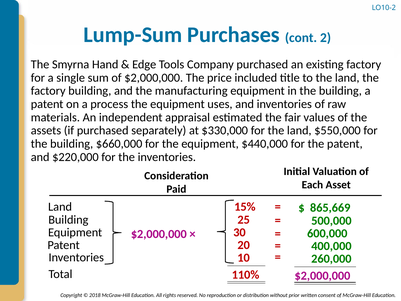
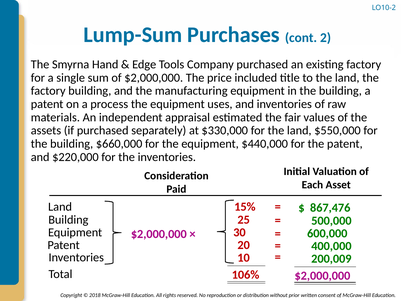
865,669: 865,669 -> 867,476 (330, 207)
260,000: 260,000 -> 200,009 (331, 259)
110%: 110% -> 106% (246, 274)
